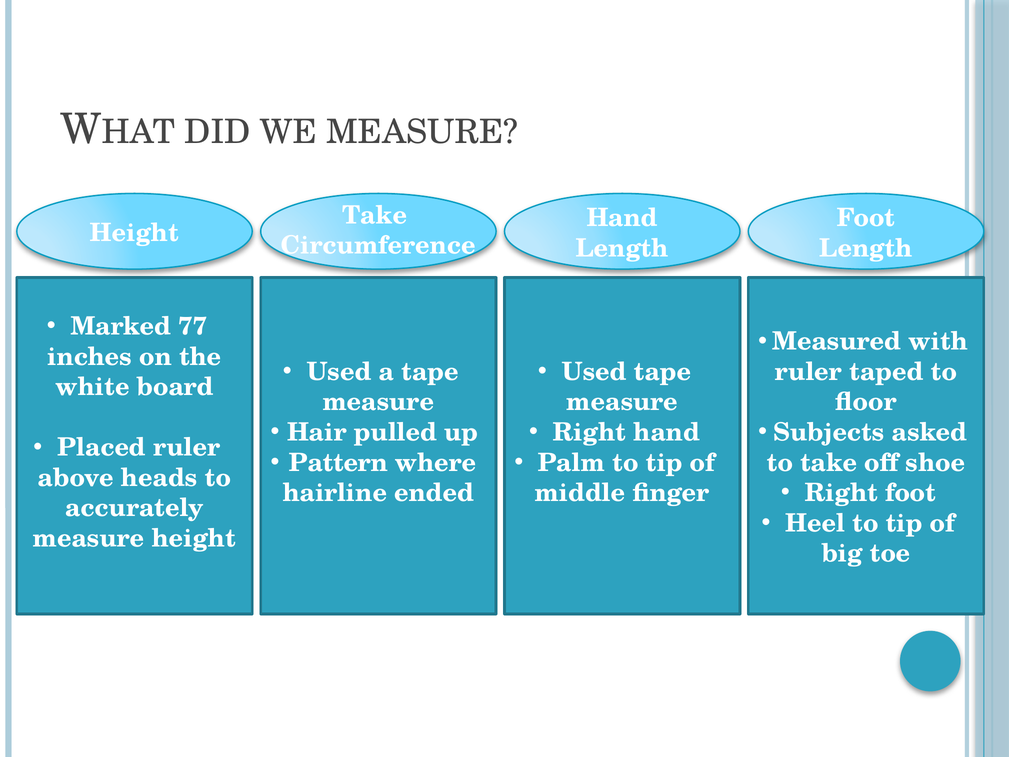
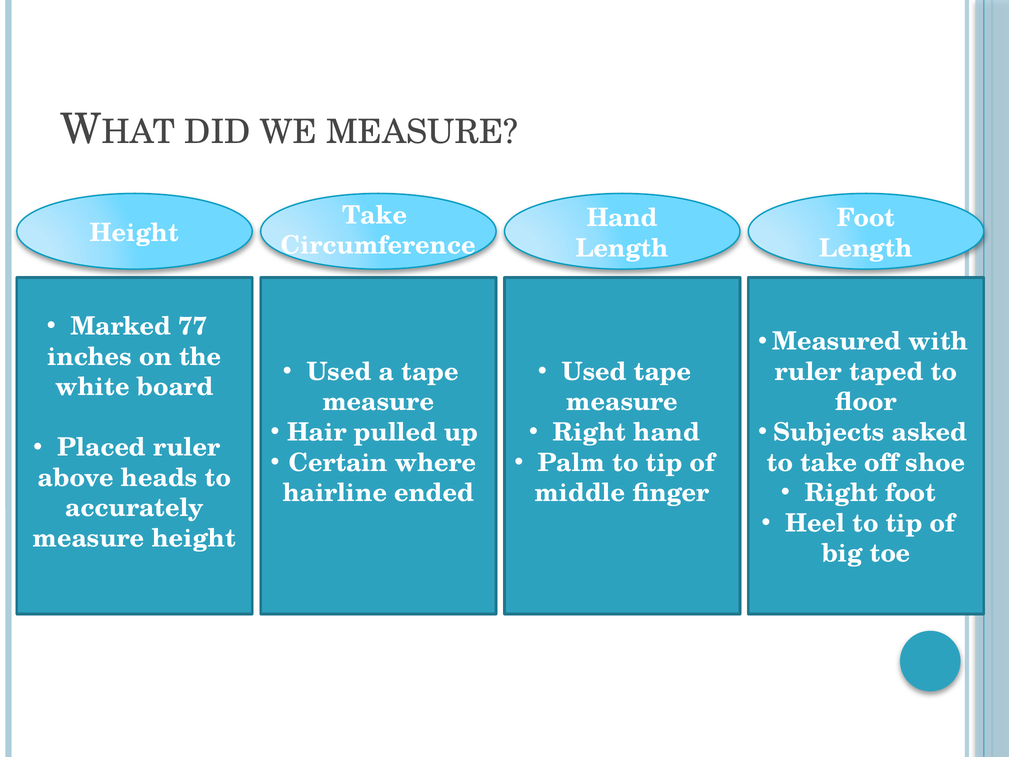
Pattern: Pattern -> Certain (338, 463)
